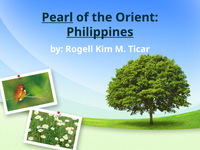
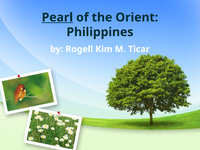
Philippines underline: present -> none (100, 32)
